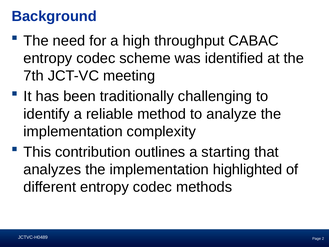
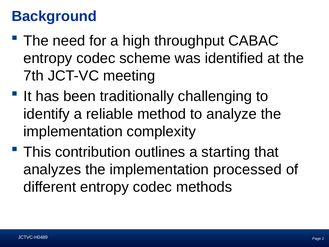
highlighted: highlighted -> processed (247, 169)
